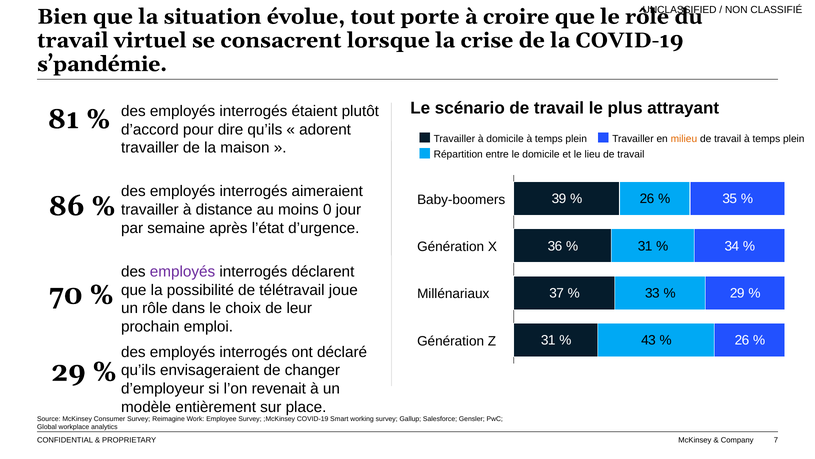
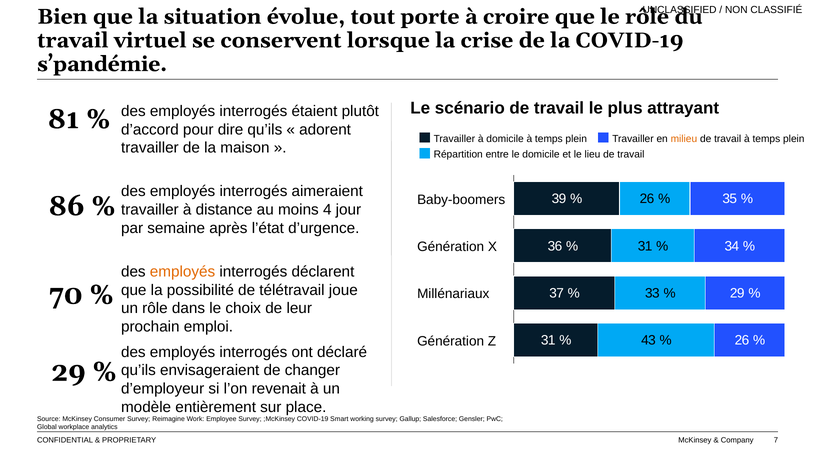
consacrent: consacrent -> conservent (281, 40)
0: 0 -> 4 (327, 209)
employés colour: purple -> orange (183, 271)
